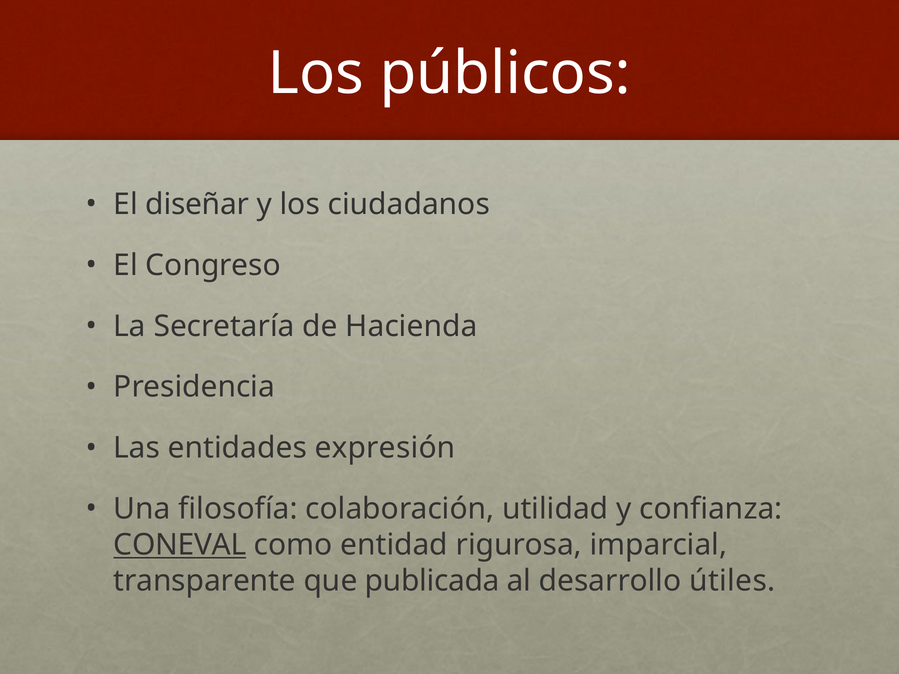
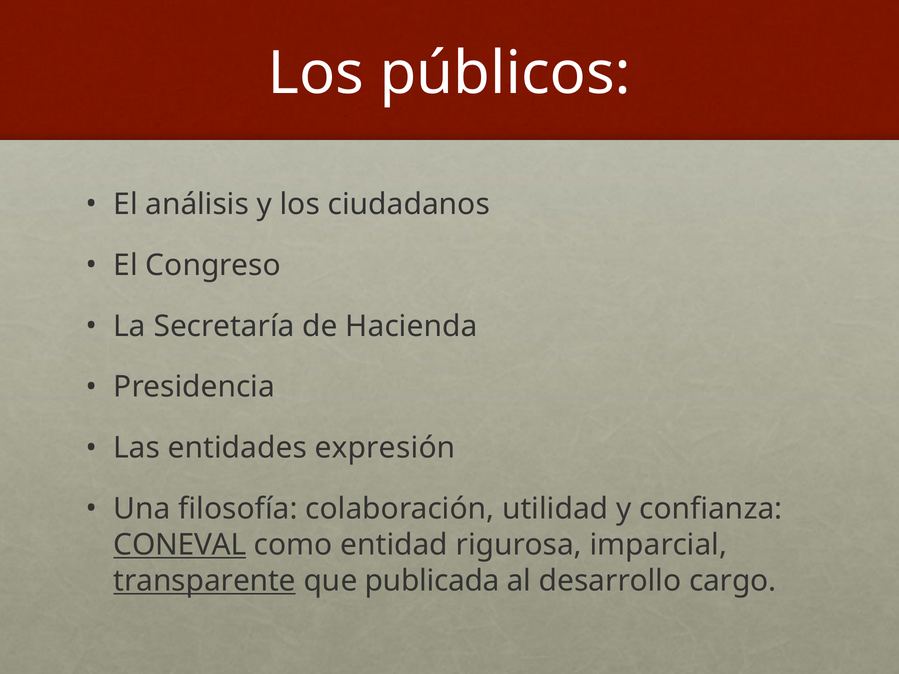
diseñar: diseñar -> análisis (197, 204)
transparente underline: none -> present (205, 581)
útiles: útiles -> cargo (733, 581)
